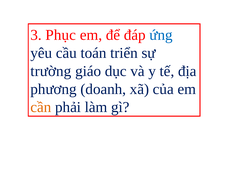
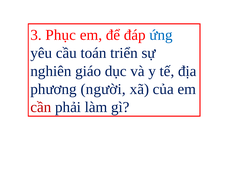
trường: trường -> nghiên (51, 71)
doanh: doanh -> người (103, 89)
cần colour: orange -> red (41, 107)
